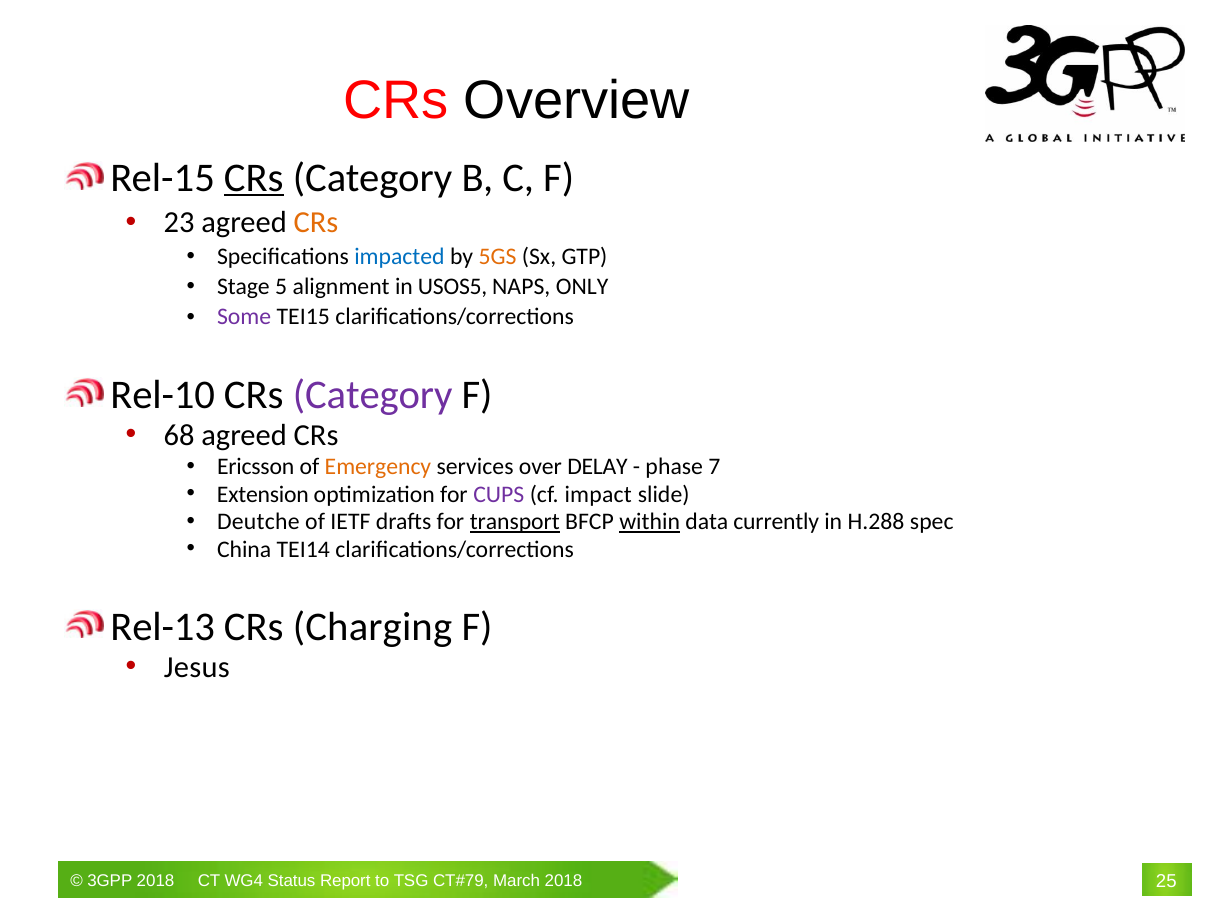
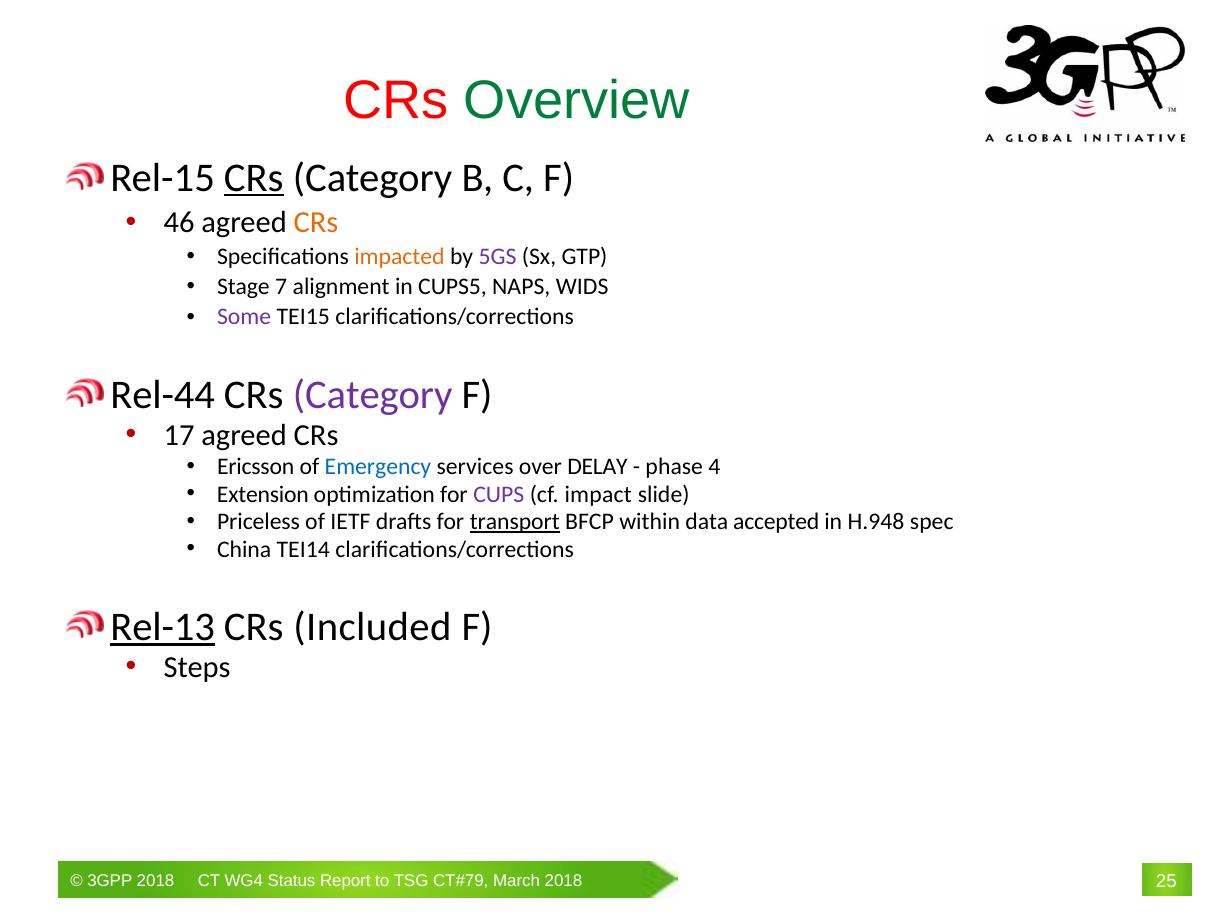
Overview colour: black -> green (577, 101)
23: 23 -> 46 (179, 222)
impacted colour: blue -> orange (399, 256)
5GS colour: orange -> purple (497, 256)
5: 5 -> 7 (281, 287)
USOS5: USOS5 -> CUPS5 (453, 287)
ONLY: ONLY -> WIDS (582, 287)
Rel-10: Rel-10 -> Rel-44 (163, 395)
68: 68 -> 17 (179, 436)
Emergency colour: orange -> blue (378, 467)
7: 7 -> 4 (714, 467)
Deutche: Deutche -> Priceless (259, 522)
within underline: present -> none (650, 522)
currently: currently -> accepted (776, 522)
H.288: H.288 -> H.948 (876, 522)
Rel-13 underline: none -> present (163, 627)
Charging: Charging -> Included (372, 627)
Jesus: Jesus -> Steps (197, 668)
